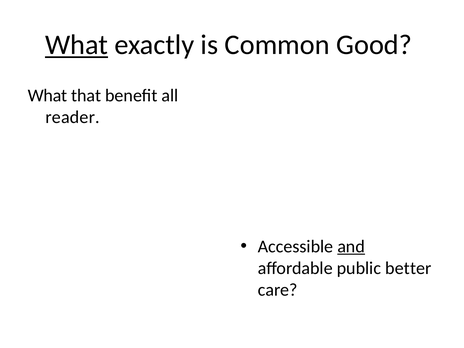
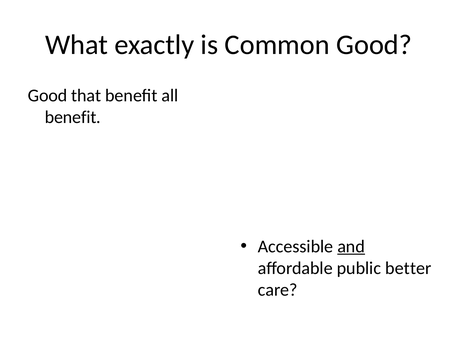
What underline: present -> none (77, 45)
What: What -> Good (48, 96)
reader: reader -> benefit (73, 117)
